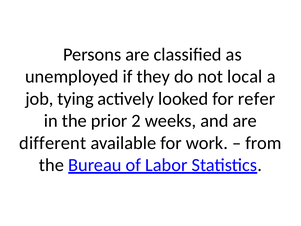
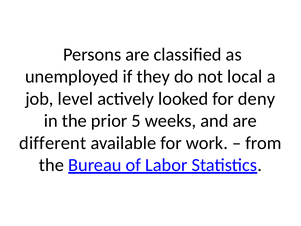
tying: tying -> level (75, 99)
refer: refer -> deny (257, 99)
2: 2 -> 5 (136, 121)
